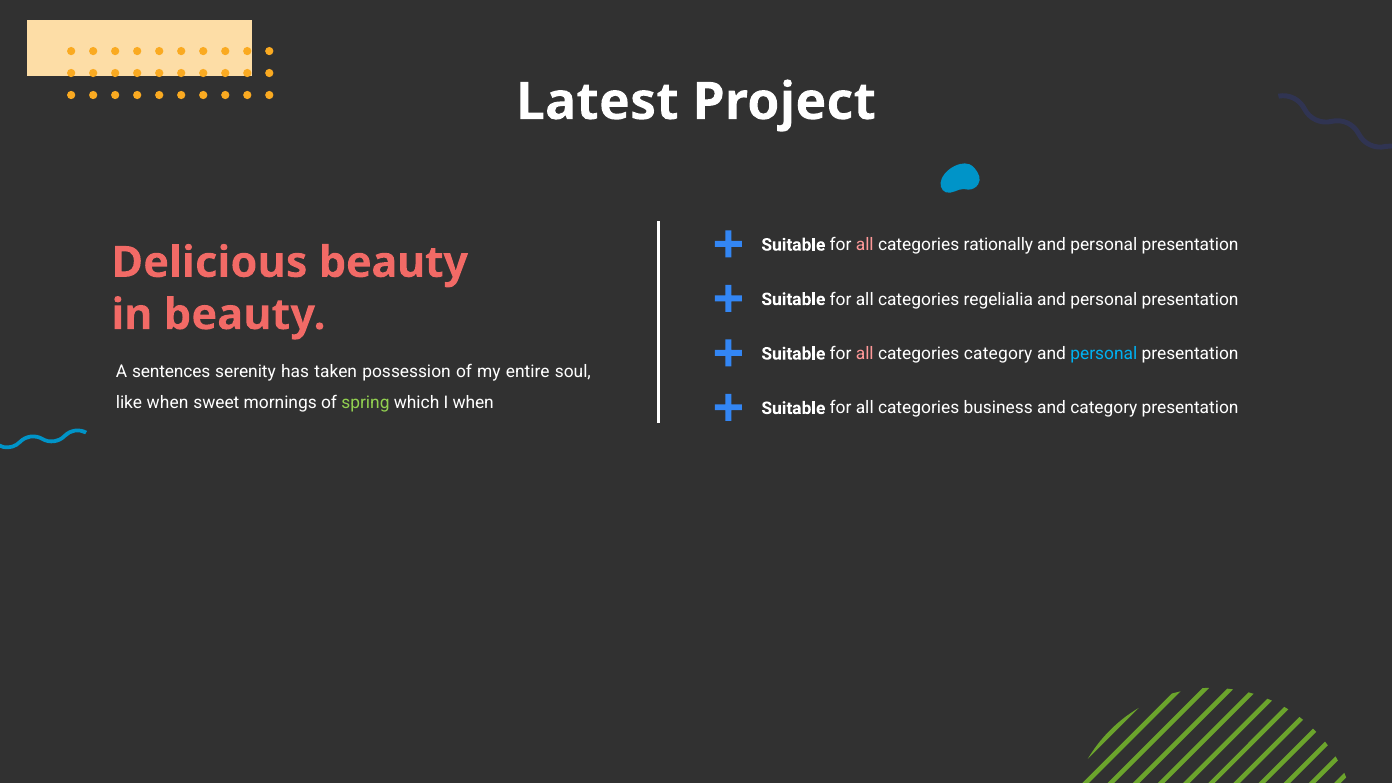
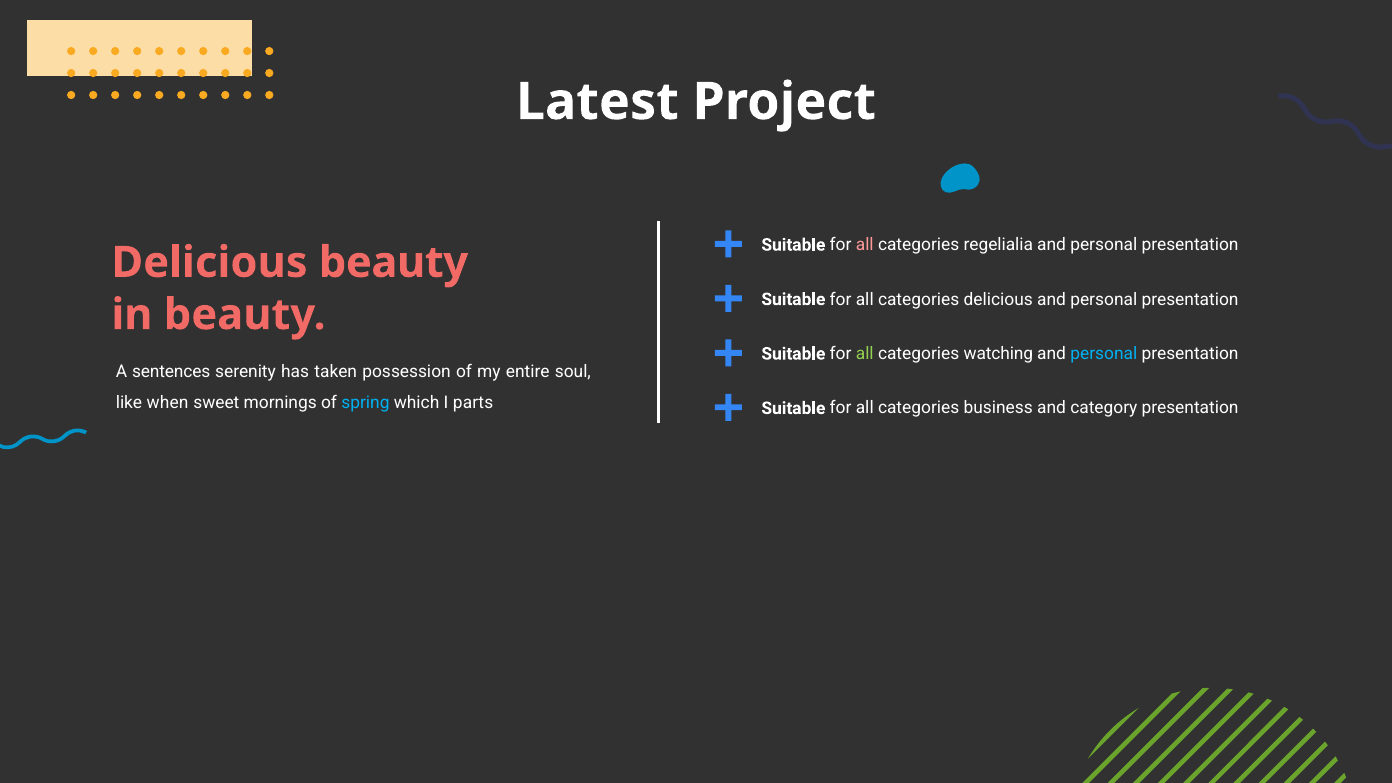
rationally: rationally -> regelialia (998, 245)
categories regelialia: regelialia -> delicious (998, 299)
all colour: pink -> light green (865, 354)
categories category: category -> watching (998, 354)
spring colour: light green -> light blue (365, 403)
I when: when -> parts (473, 403)
